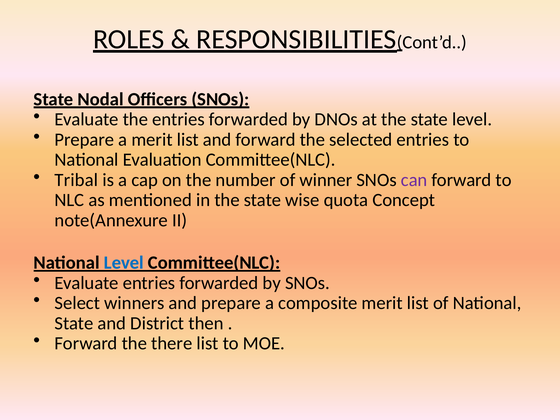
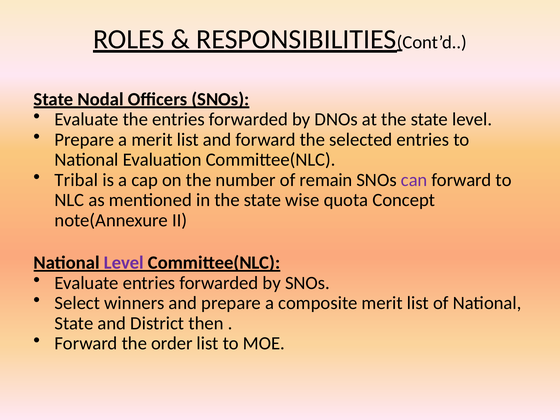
winner: winner -> remain (326, 180)
Level colour: blue -> purple (124, 263)
there: there -> order (172, 343)
